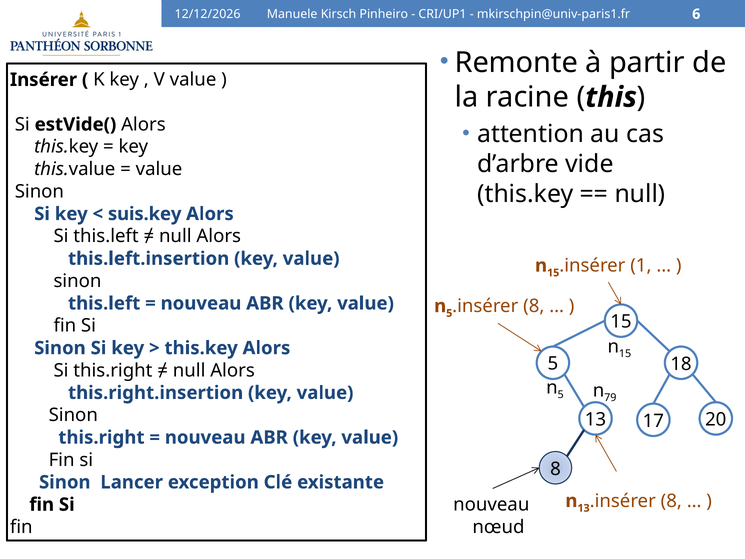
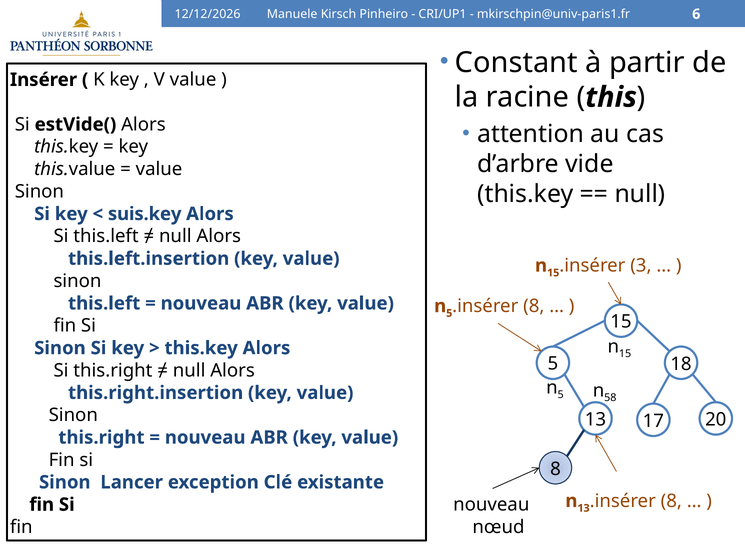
Remonte: Remonte -> Constant (516, 62)
1: 1 -> 3 (641, 265)
79: 79 -> 58 (610, 398)
